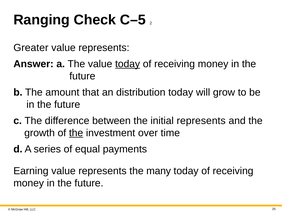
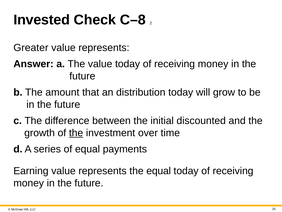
Ranging: Ranging -> Invested (42, 20)
C–5: C–5 -> C–8 (133, 20)
today underline: present -> none (128, 64)
initial represents: represents -> discounted (201, 120)
the many: many -> equal (159, 171)
